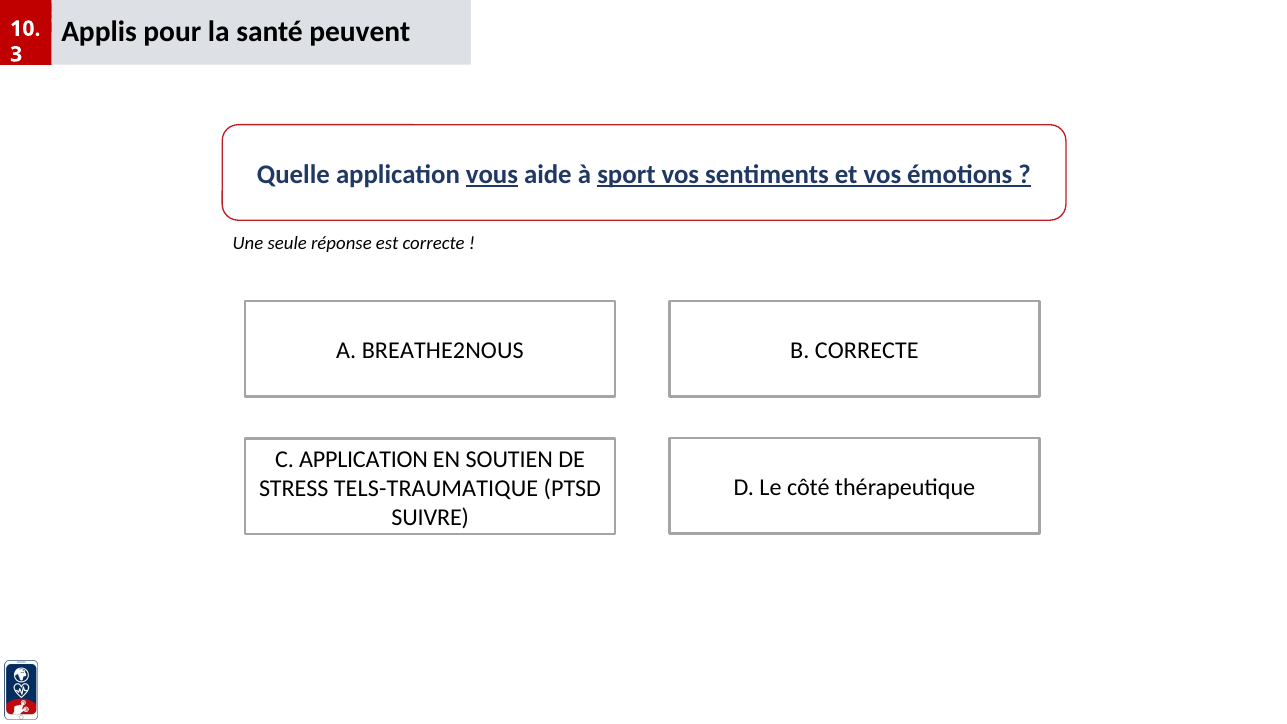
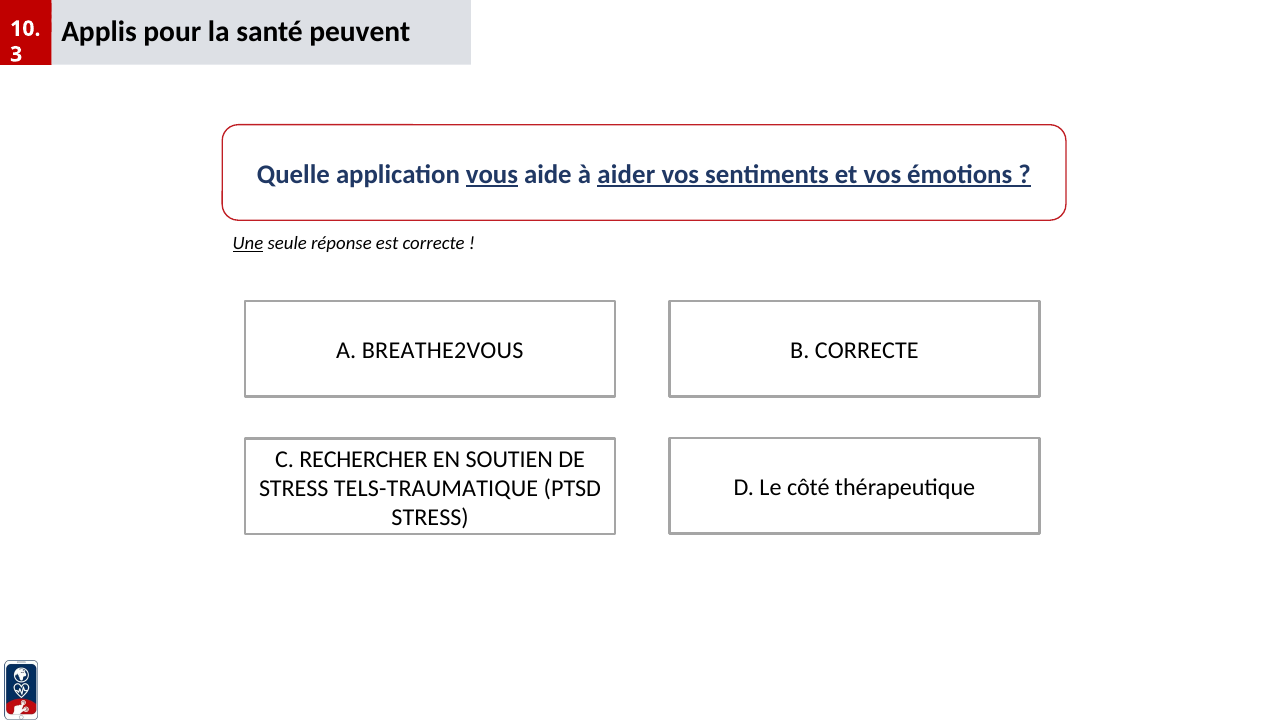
sport: sport -> aider (626, 174)
Une underline: none -> present (248, 243)
BREATHE2NOUS: BREATHE2NOUS -> BREATHE2VOUS (443, 350)
C APPLICATION: APPLICATION -> RECHERCHER (364, 459)
SUIVRE: SUIVRE -> STRESS (430, 517)
